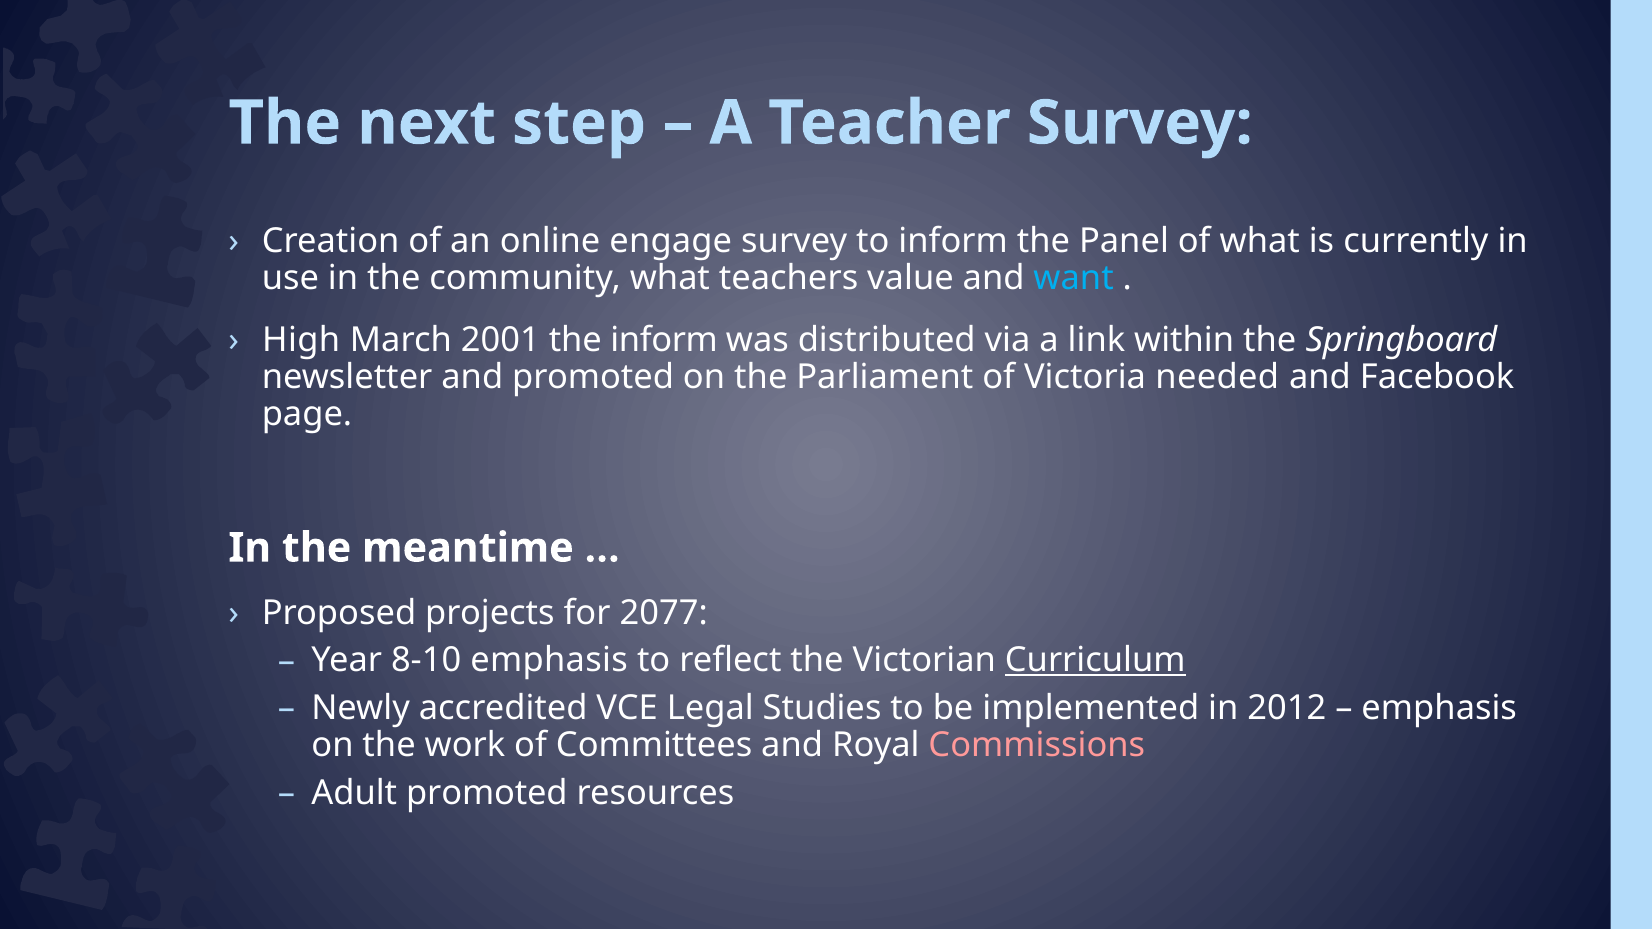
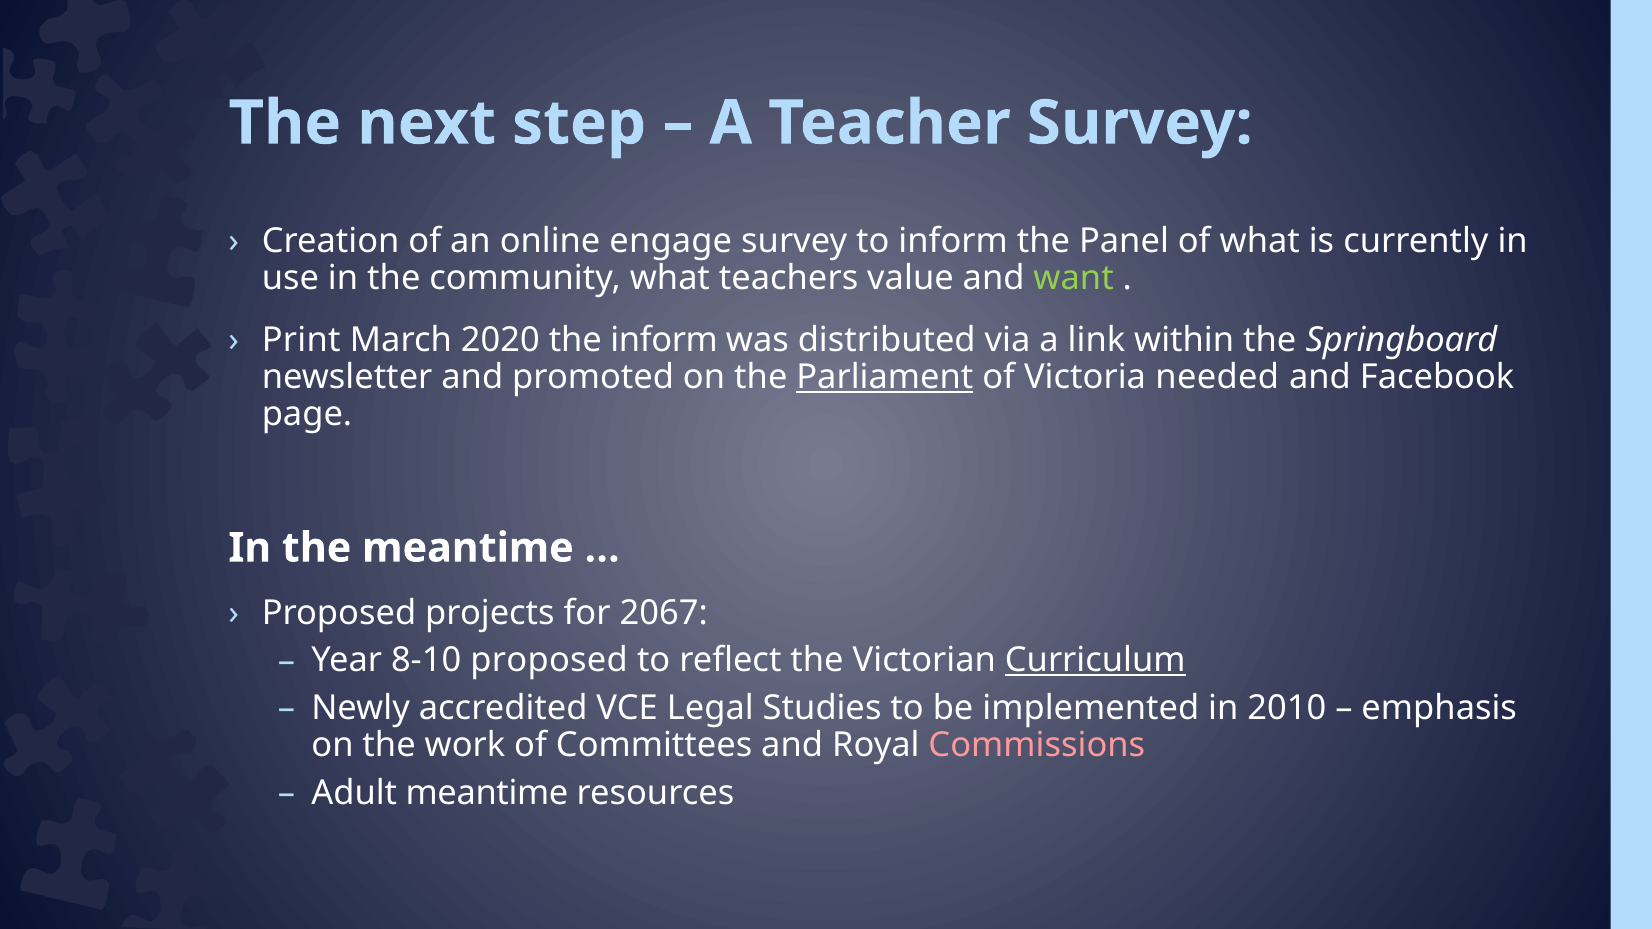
want colour: light blue -> light green (1074, 279)
High: High -> Print (301, 340)
2001: 2001 -> 2020 (500, 340)
Parliament underline: none -> present (885, 377)
2077: 2077 -> 2067 (664, 613)
8-10 emphasis: emphasis -> proposed (549, 661)
2012: 2012 -> 2010 (1287, 708)
Adult promoted: promoted -> meantime (487, 793)
